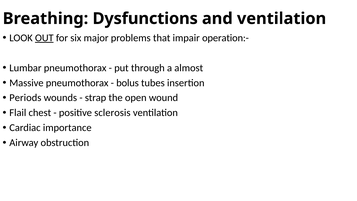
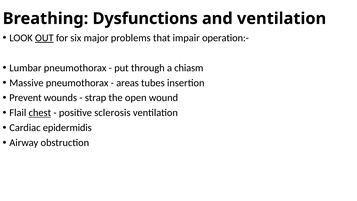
almost: almost -> chiasm (189, 68)
bolus: bolus -> areas (128, 83)
Periods: Periods -> Prevent (25, 98)
chest underline: none -> present (40, 113)
importance: importance -> epidermidis (67, 128)
